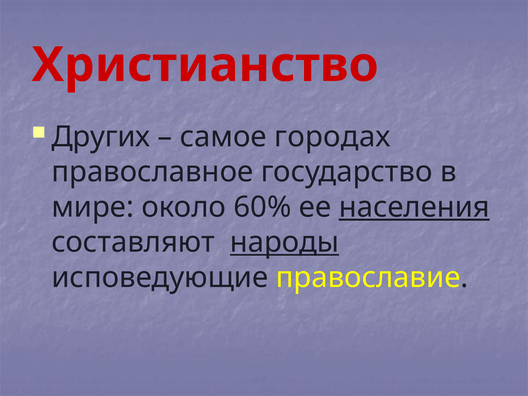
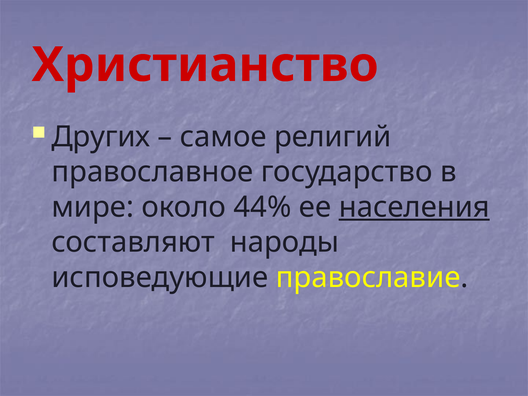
городах: городах -> религий (333, 137)
60%: 60% -> 44% (262, 207)
народы underline: present -> none (285, 242)
